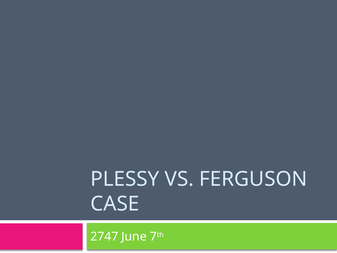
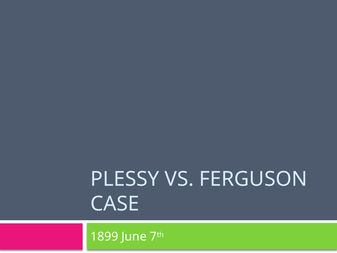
2747: 2747 -> 1899 (104, 236)
